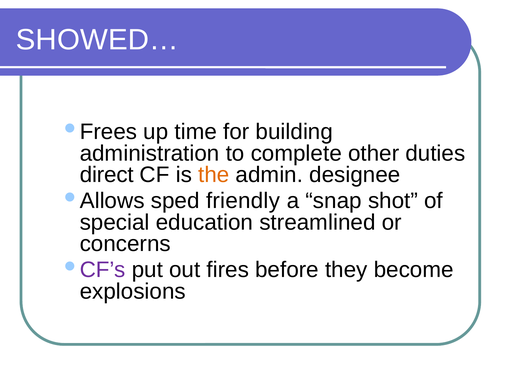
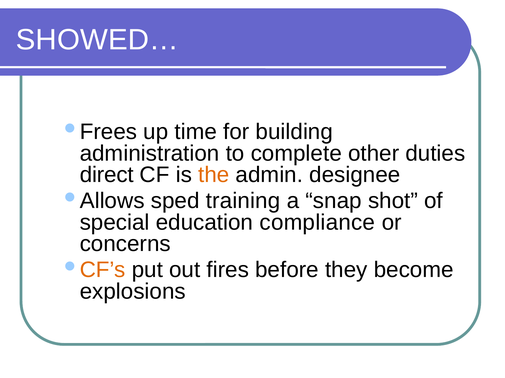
friendly: friendly -> training (243, 201)
streamlined: streamlined -> compliance (317, 223)
CF’s colour: purple -> orange (103, 270)
